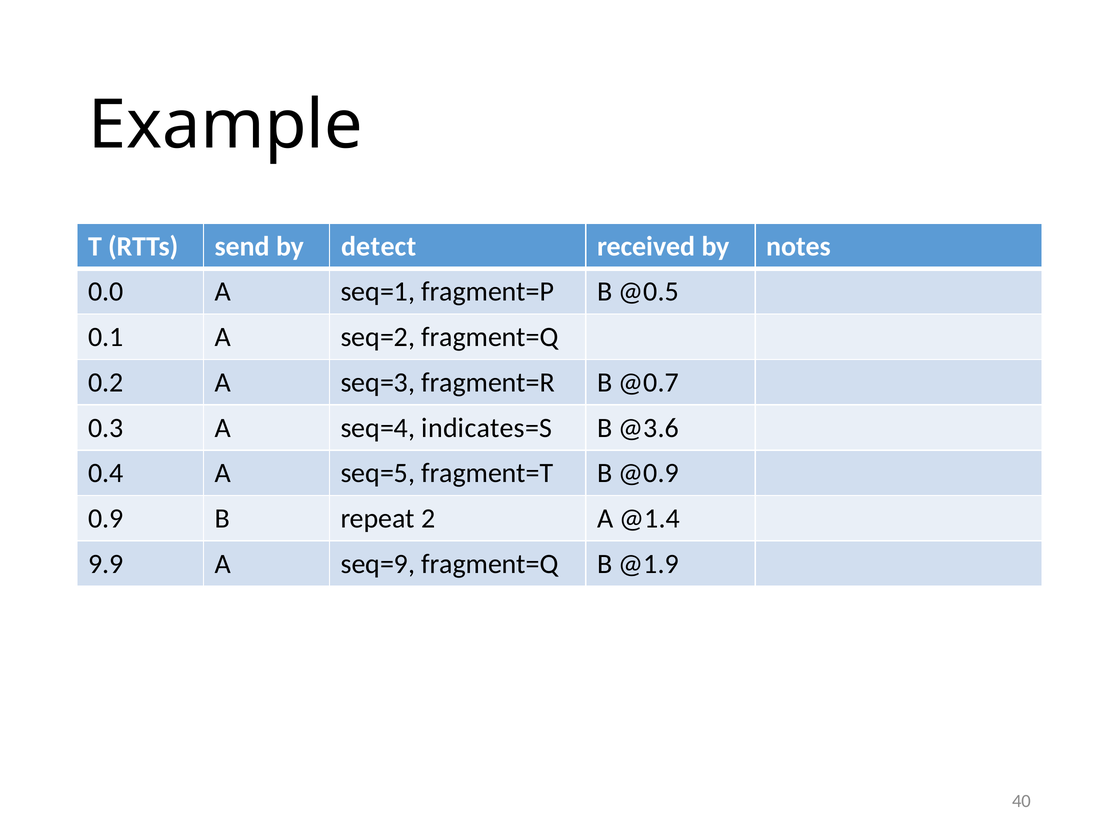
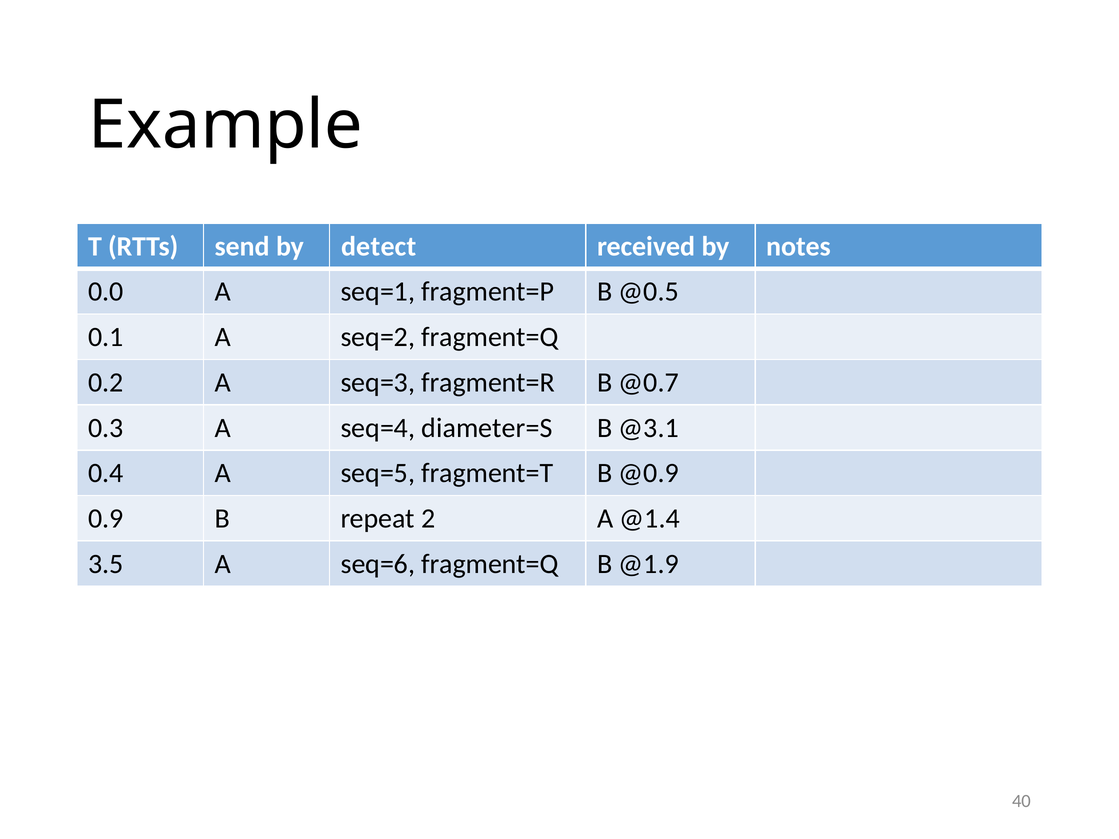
indicates=S: indicates=S -> diameter=S (487, 428)
@3.6: @3.6 -> @3.1 (649, 428)
9.9: 9.9 -> 3.5 (106, 564)
seq=9: seq=9 -> seq=6 (378, 564)
